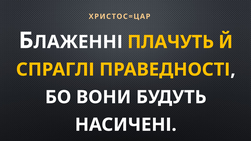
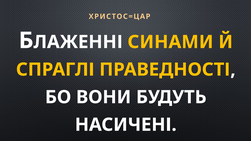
ПЛАЧУТЬ: ПЛАЧУТЬ -> СИНАМИ (170, 42)
